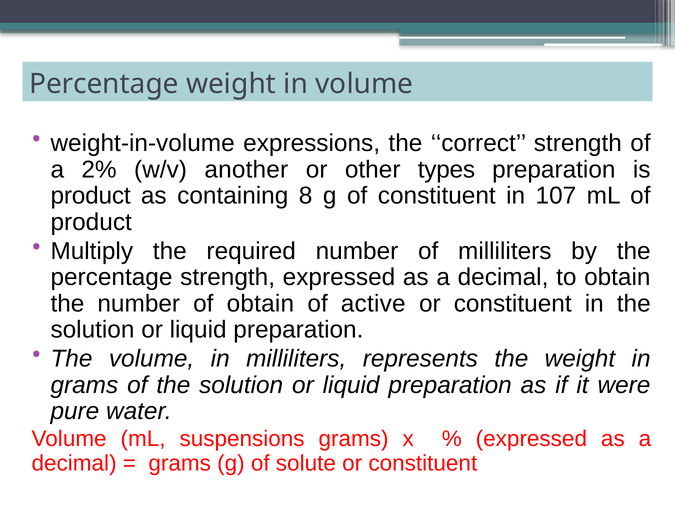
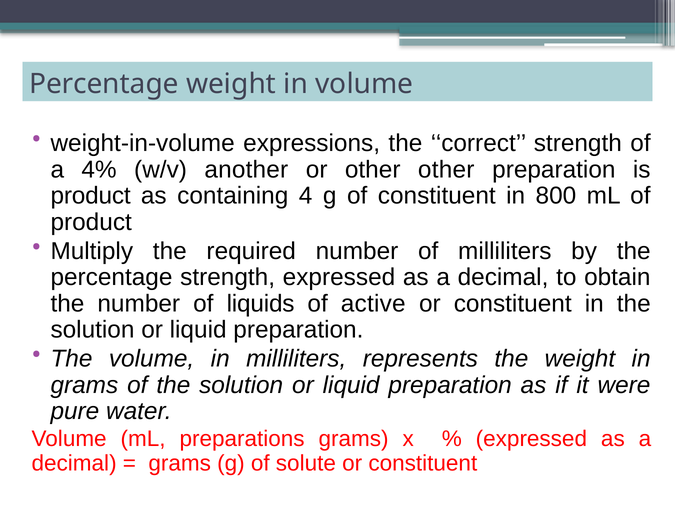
2%: 2% -> 4% (99, 170)
other types: types -> other (446, 170)
8: 8 -> 4 (306, 196)
107: 107 -> 800 (556, 196)
of obtain: obtain -> liquids (261, 304)
suspensions: suspensions -> preparations (242, 439)
